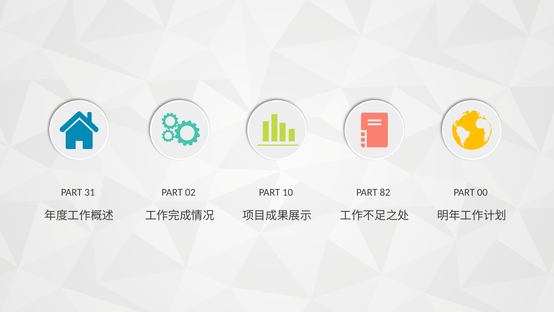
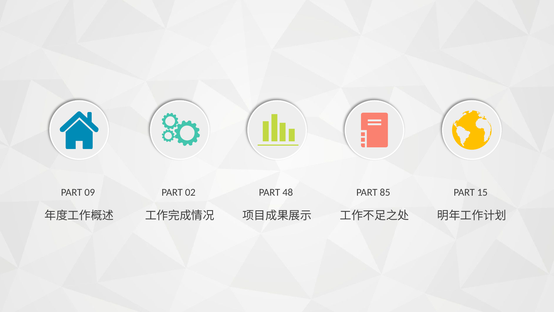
31: 31 -> 09 (90, 192)
10: 10 -> 48 (288, 192)
82: 82 -> 85 (385, 192)
00: 00 -> 15 (482, 192)
